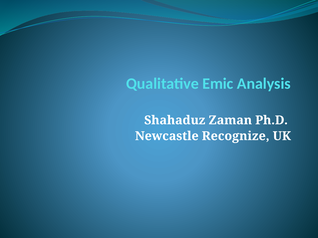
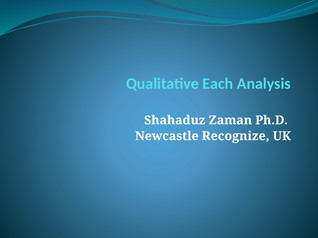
Emic: Emic -> Each (218, 84)
